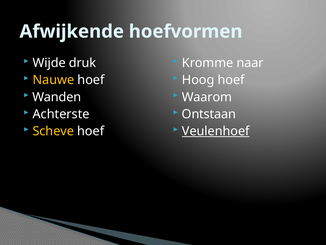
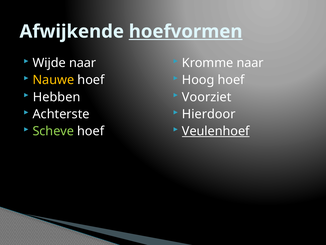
hoefvormen underline: none -> present (186, 31)
Wijde druk: druk -> naar (83, 63)
Wanden: Wanden -> Hebben (57, 97)
Waarom: Waarom -> Voorziet (207, 97)
Ontstaan: Ontstaan -> Hierdoor (209, 114)
Scheve colour: yellow -> light green (53, 131)
